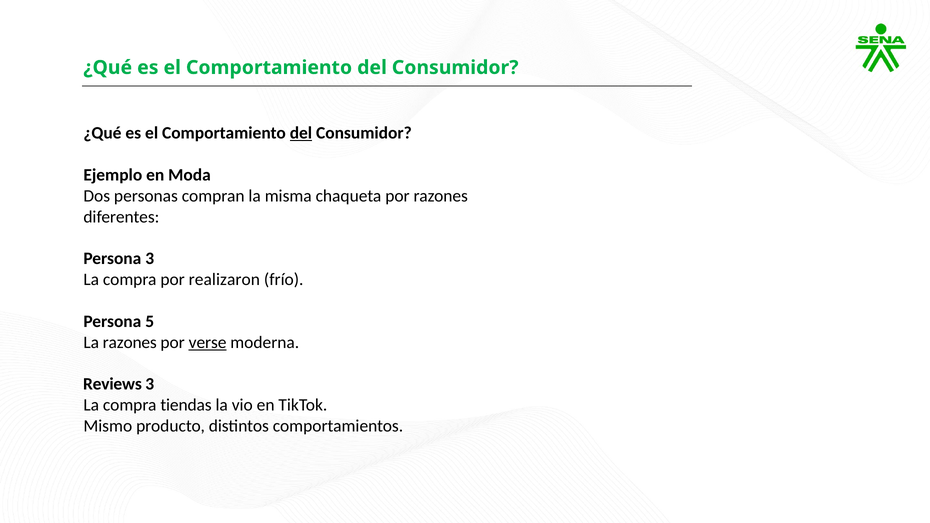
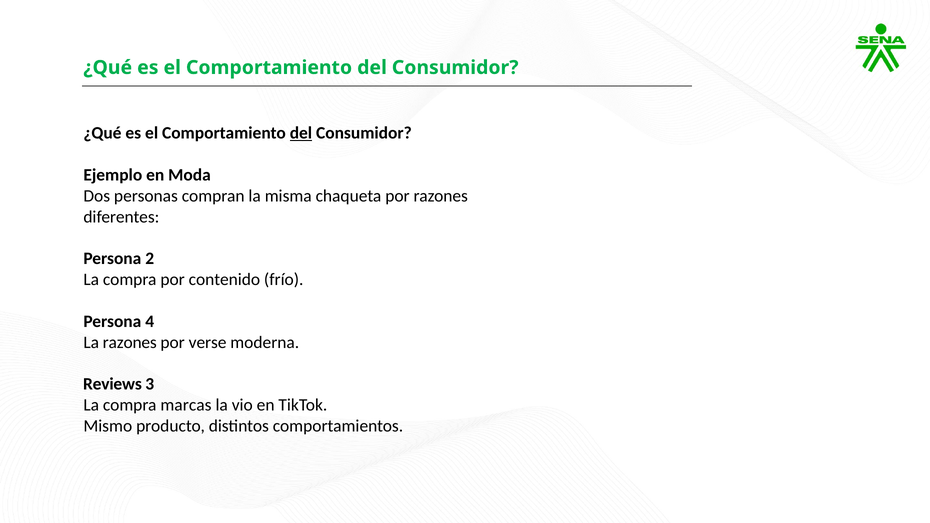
Persona 3: 3 -> 2 (150, 259)
realizaron: realizaron -> contenido (224, 280)
5: 5 -> 4 (150, 321)
verse underline: present -> none (208, 342)
tiendas: tiendas -> marcas (186, 405)
